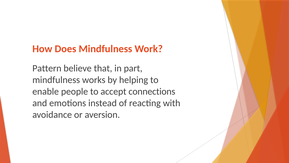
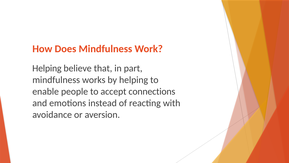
Pattern: Pattern -> Helping (47, 68)
